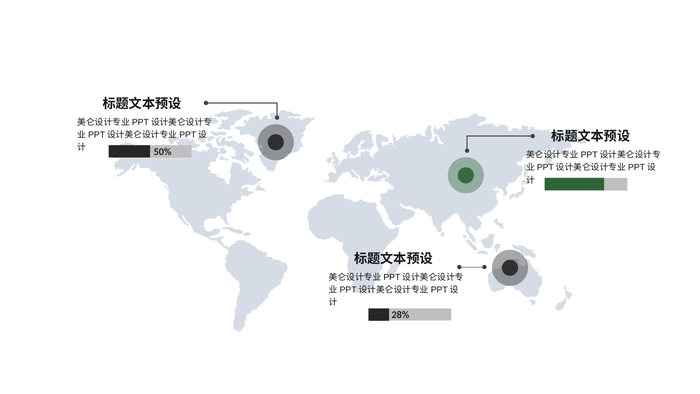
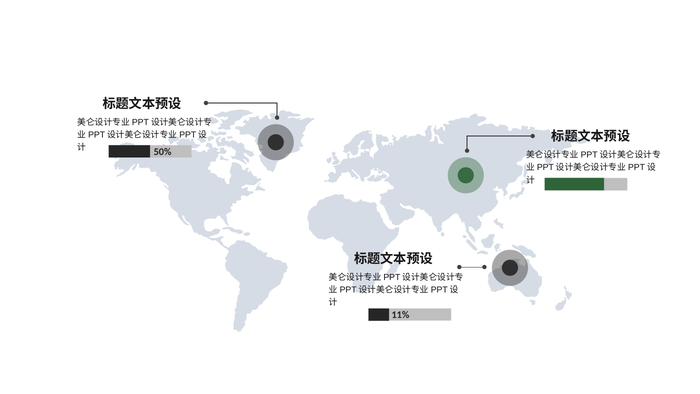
28%: 28% -> 11% (400, 315)
